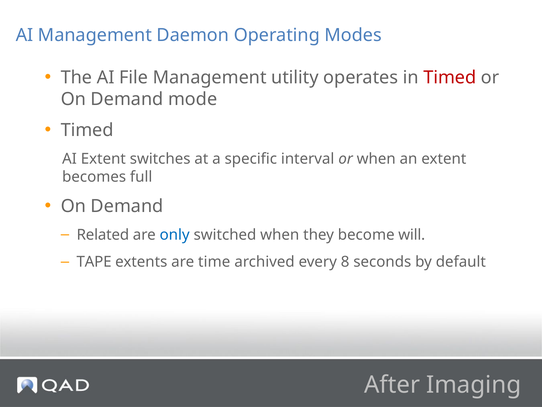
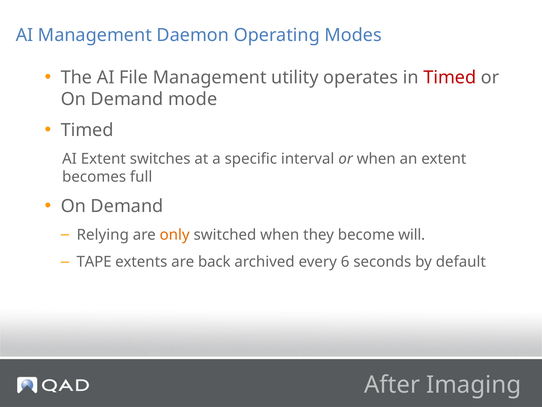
Related: Related -> Relying (103, 234)
only colour: blue -> orange (175, 234)
time: time -> back (214, 262)
8: 8 -> 6 (345, 262)
